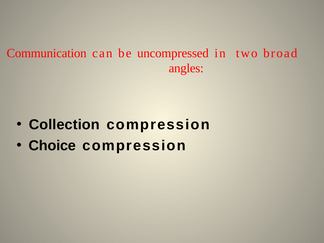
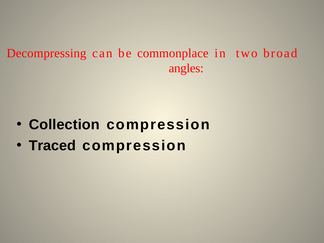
Communication: Communication -> Decompressing (46, 53)
uncompressed: uncompressed -> commonplace (173, 53)
Choice: Choice -> Traced (52, 146)
